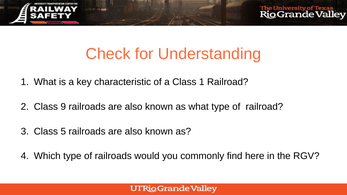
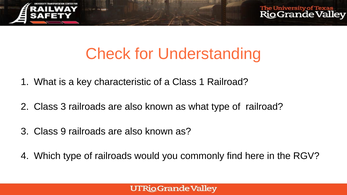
Class 9: 9 -> 3 (63, 107)
5: 5 -> 9 (63, 131)
